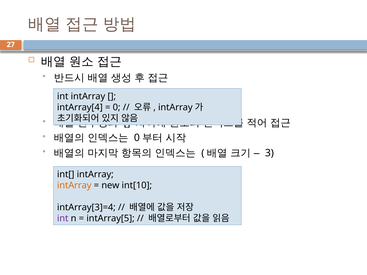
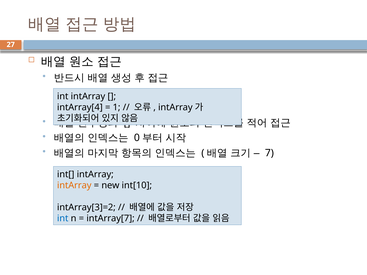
0: 0 -> 1 (117, 107)
3: 3 -> 7 (269, 153)
intArray[3]=4: intArray[3]=4 -> intArray[3]=2 (86, 207)
int colour: purple -> blue (63, 219)
intArray[5: intArray[5 -> intArray[7 (111, 219)
